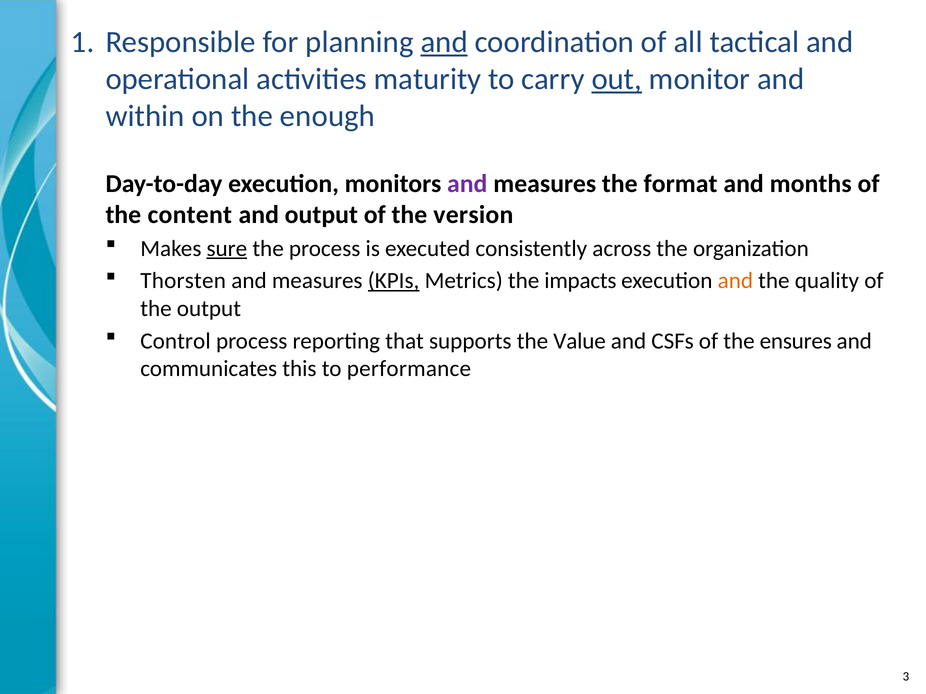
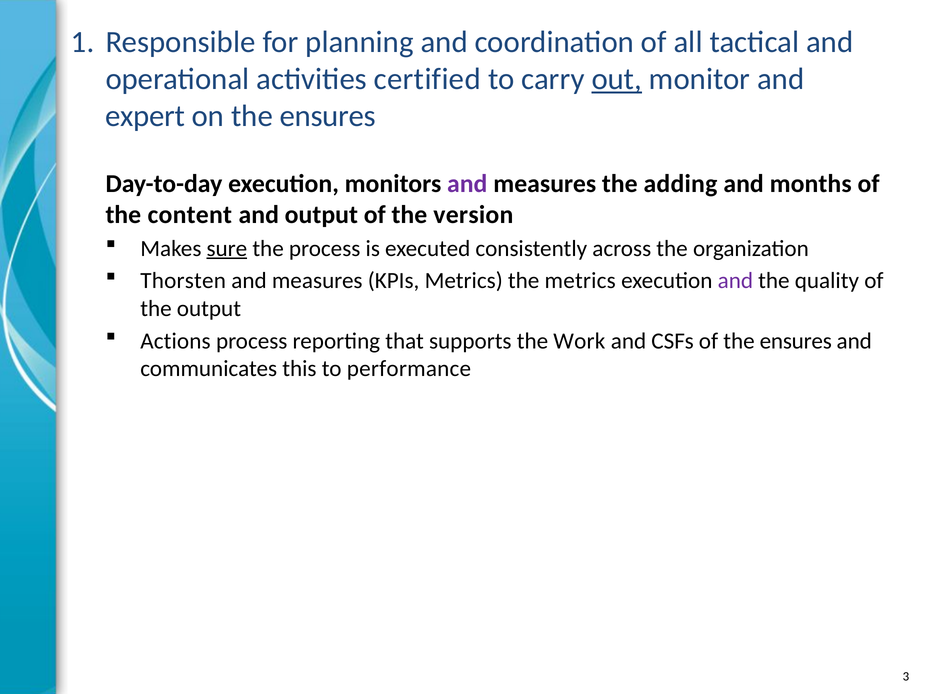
and underline: present -> none (444, 42)
maturity: maturity -> certified (427, 79)
within: within -> expert (145, 116)
on the enough: enough -> ensures (328, 116)
format: format -> adding (680, 184)
KPIs underline: present -> none (394, 281)
the impacts: impacts -> metrics (580, 281)
and colour: orange -> purple (735, 281)
Control: Control -> Actions (175, 341)
Value: Value -> Work (579, 341)
